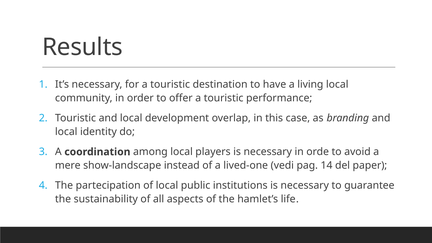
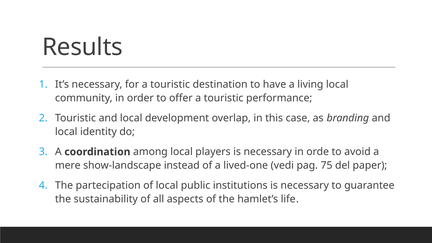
14: 14 -> 75 (327, 166)
